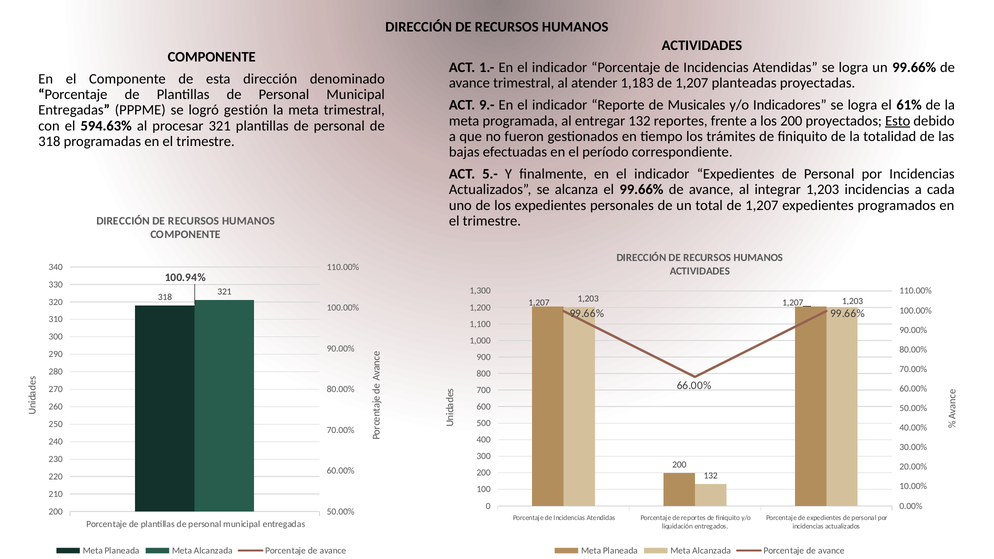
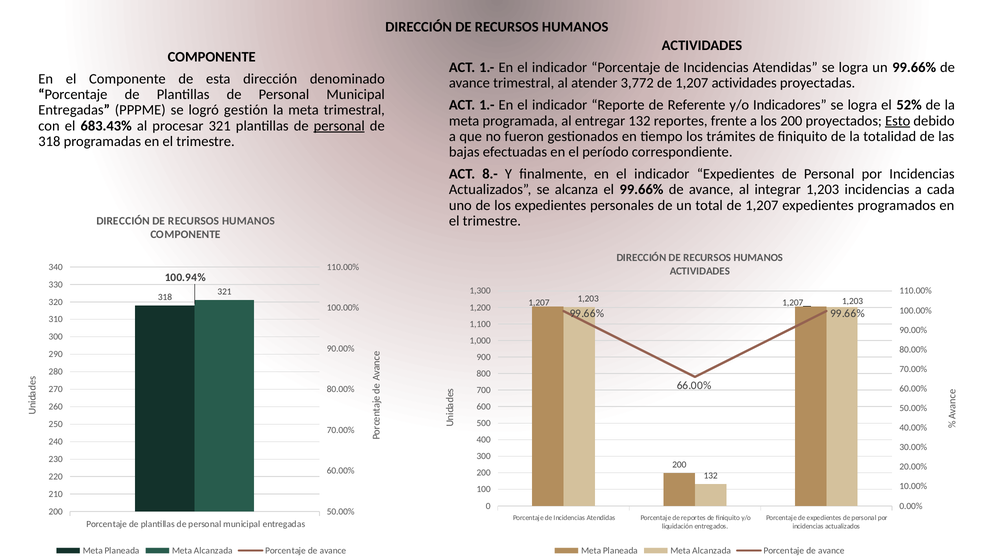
1,183: 1,183 -> 3,772 (637, 83)
1,207 planteadas: planteadas -> actividades (744, 83)
9.-: 9.- -> 1.- (487, 105)
Musicales: Musicales -> Referente (697, 105)
61%: 61% -> 52% (909, 105)
594.63%: 594.63% -> 683.43% (106, 126)
personal underline: none -> present (339, 126)
5.-: 5.- -> 8.- (490, 174)
